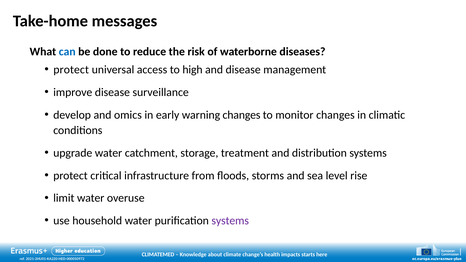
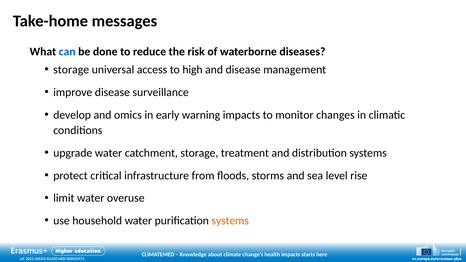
protect: protect -> storage (71, 70)
warning changes: changes -> impacts (241, 115)
systems colour: purple -> orange (230, 221)
